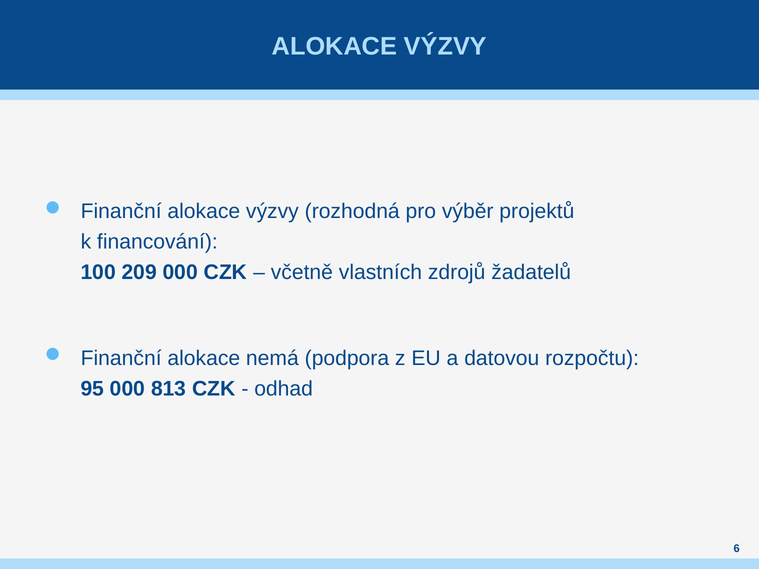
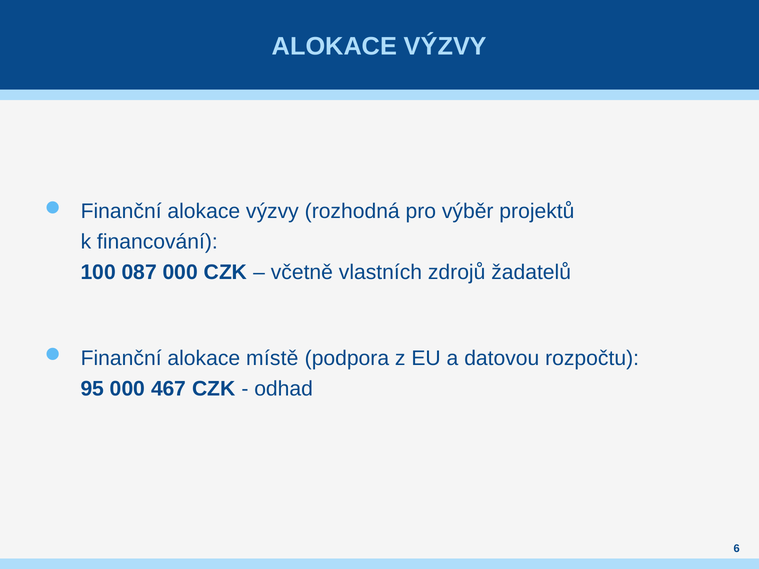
209: 209 -> 087 (139, 272)
nemá: nemá -> místě (272, 358)
813: 813 -> 467 (169, 389)
